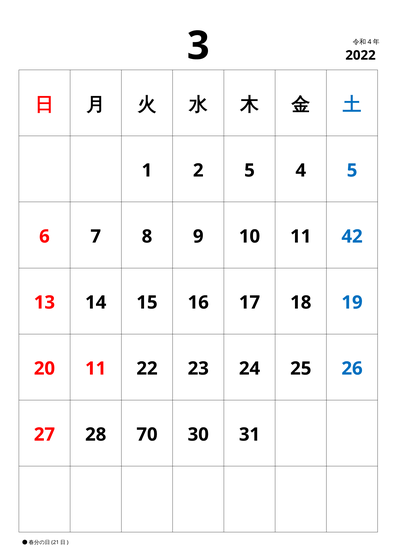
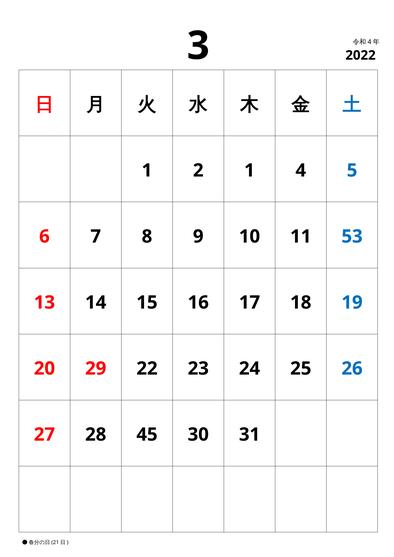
2 5: 5 -> 1 (249, 170)
42: 42 -> 53 (352, 237)
20 11: 11 -> 29 (96, 369)
70: 70 -> 45 (147, 435)
